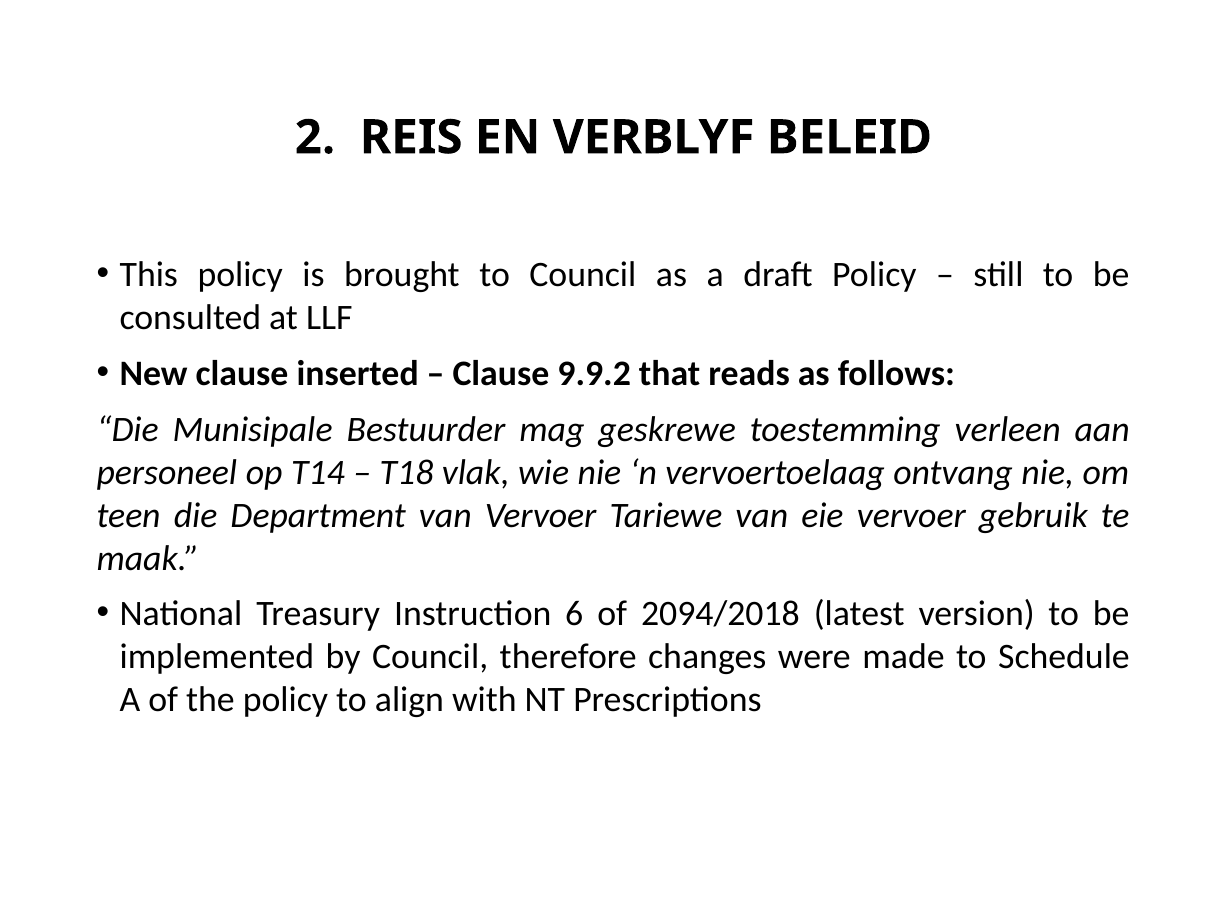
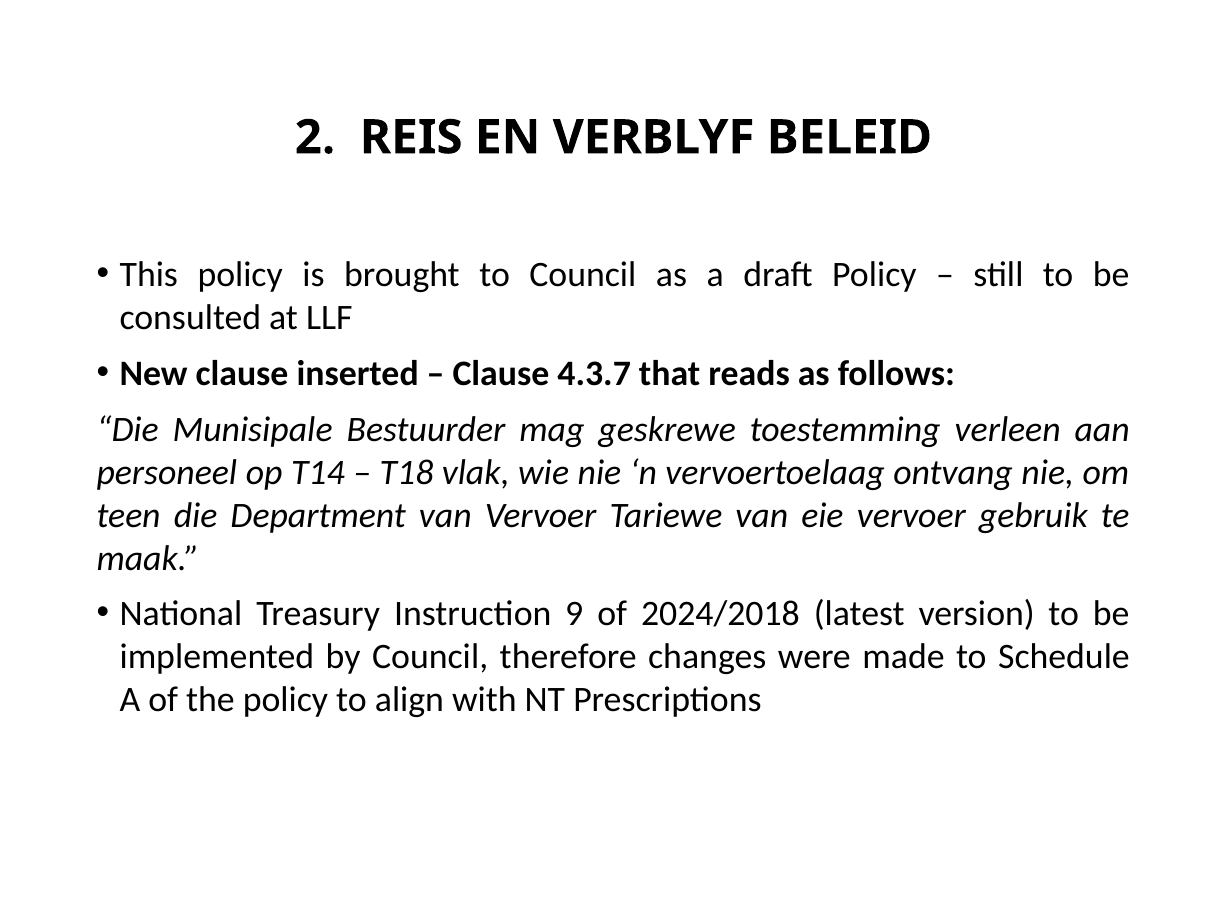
9.9.2: 9.9.2 -> 4.3.7 (594, 374)
6: 6 -> 9 (574, 614)
2094/2018: 2094/2018 -> 2024/2018 (720, 614)
